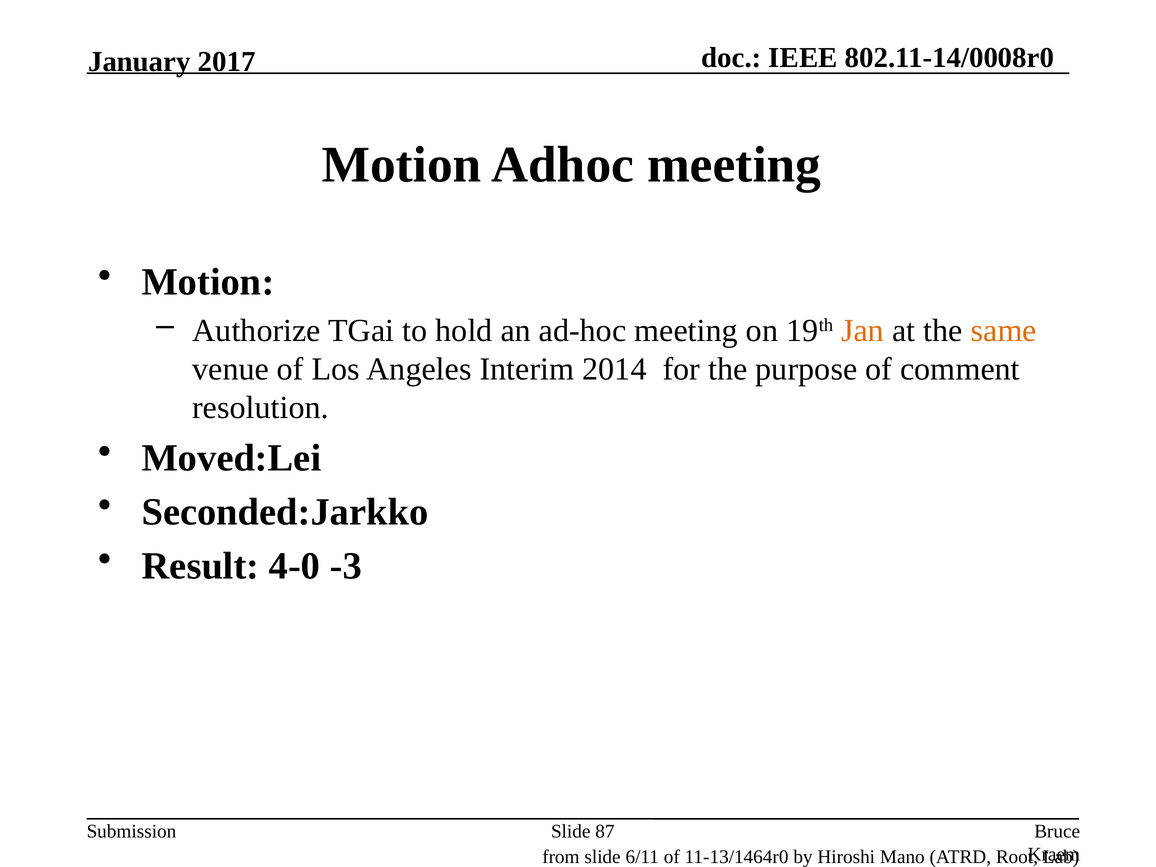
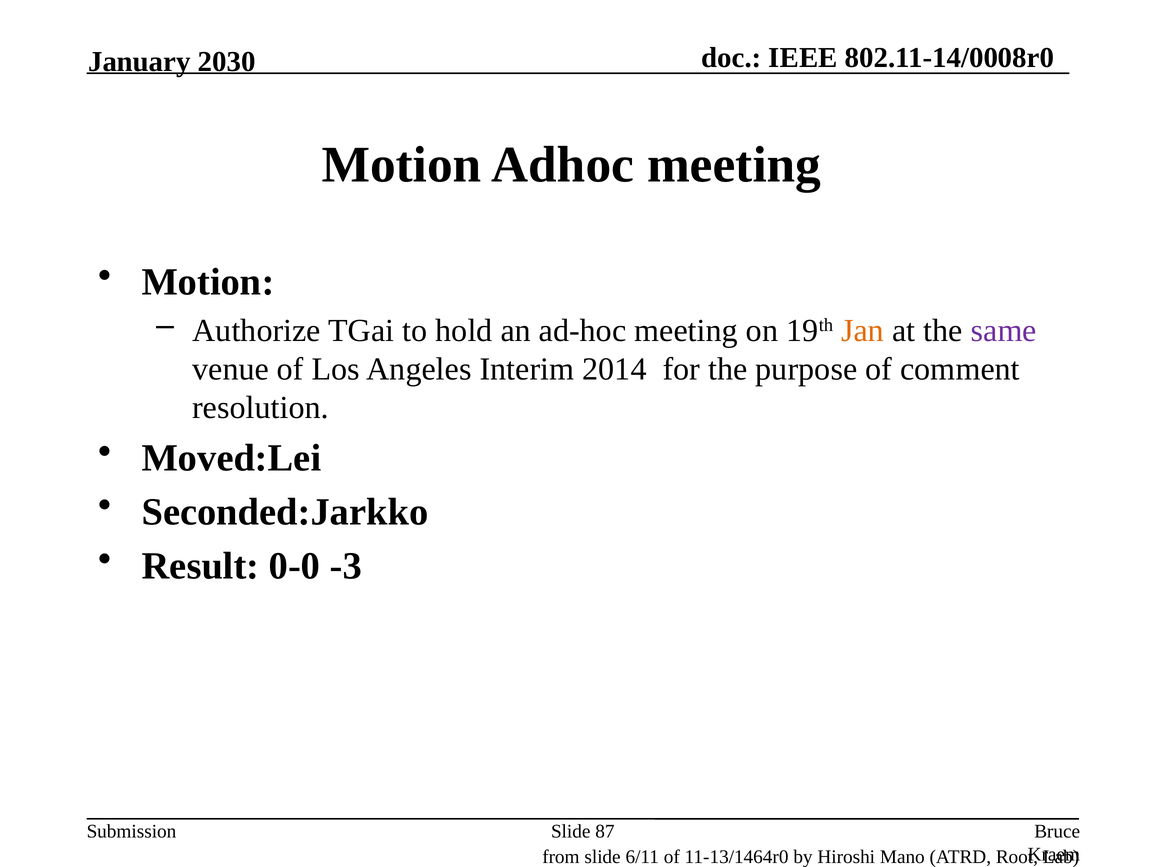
2017: 2017 -> 2030 (227, 62)
same colour: orange -> purple (1004, 330)
4-0: 4-0 -> 0-0 (295, 566)
